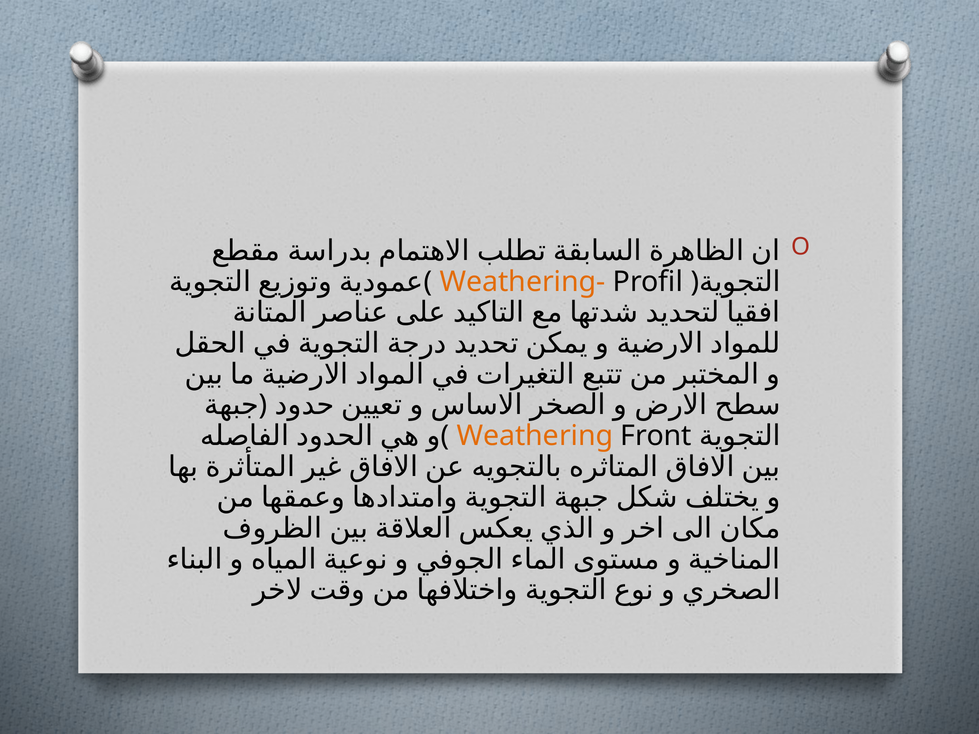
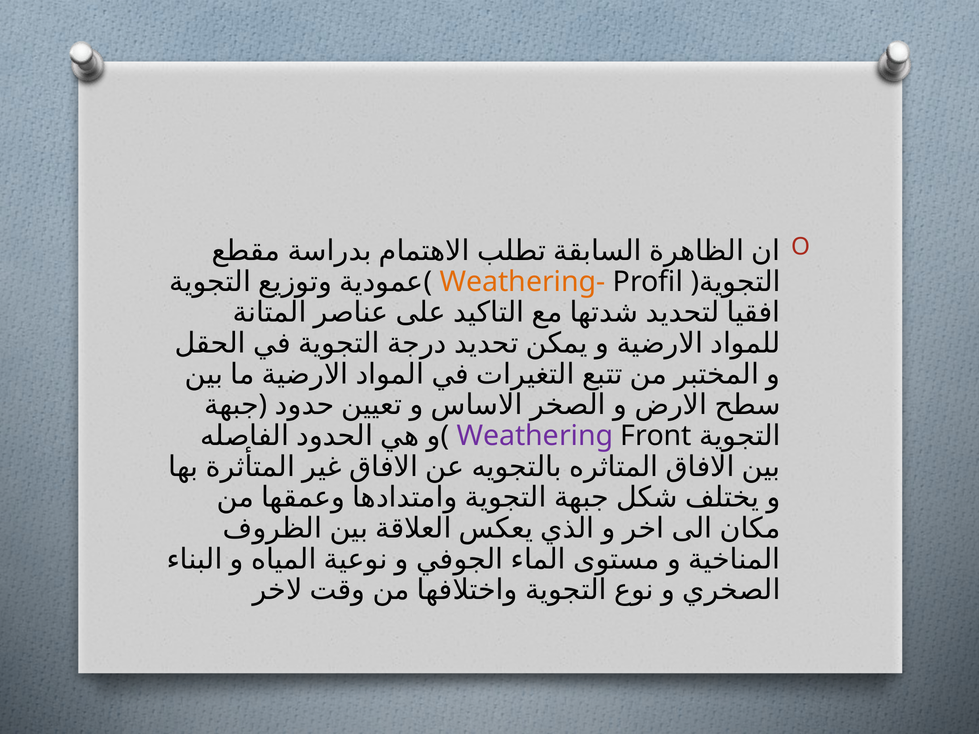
Weathering colour: orange -> purple (535, 436)
